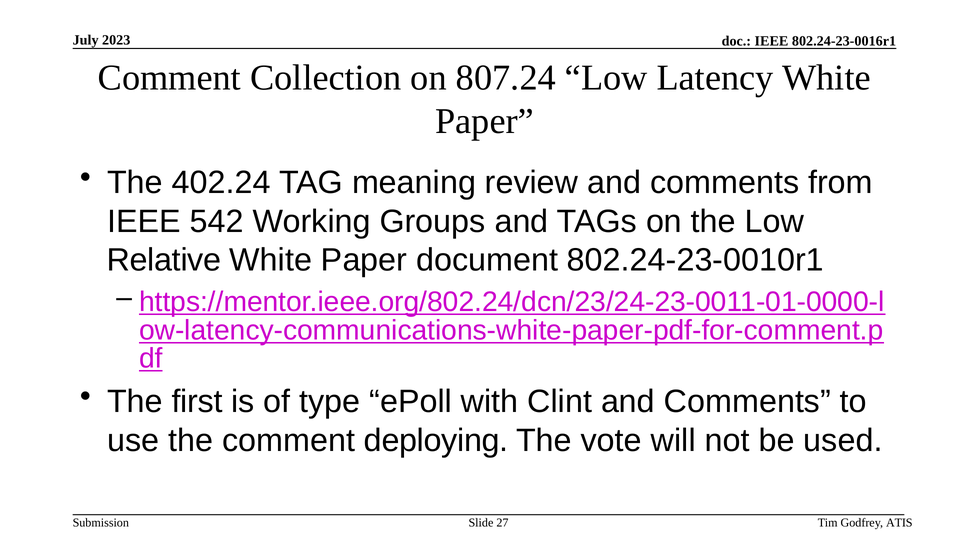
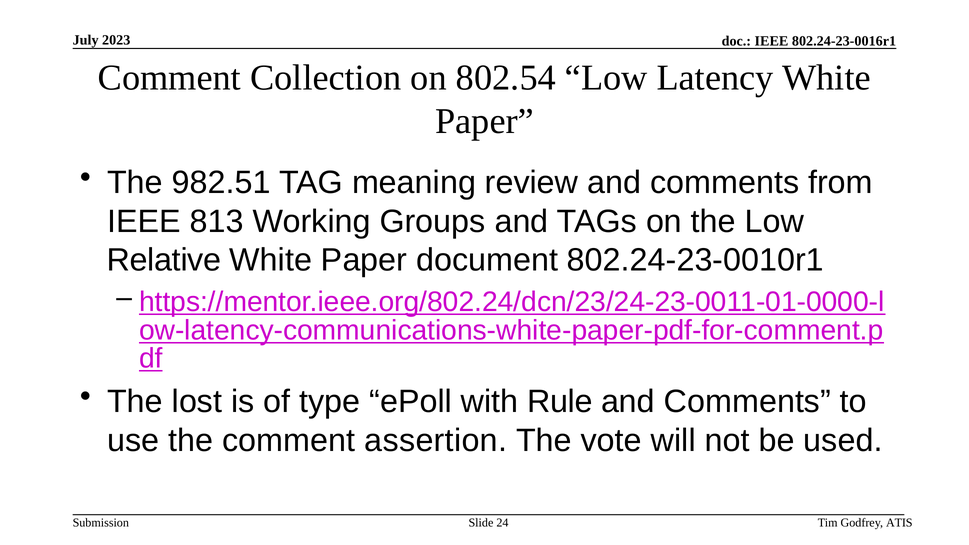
807.24: 807.24 -> 802.54 (506, 78)
402.24: 402.24 -> 982.51 (221, 183)
542: 542 -> 813 (217, 222)
first: first -> lost (197, 402)
Clint: Clint -> Rule (560, 402)
deploying: deploying -> assertion (436, 440)
27: 27 -> 24 (502, 523)
